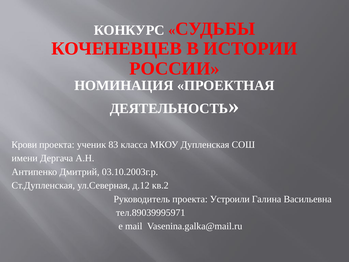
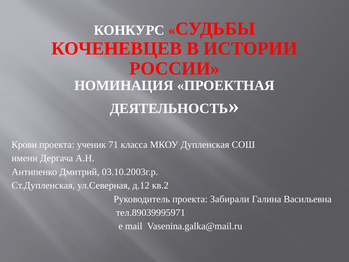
83: 83 -> 71 (113, 145)
Устроили: Устроили -> Забирали (230, 199)
